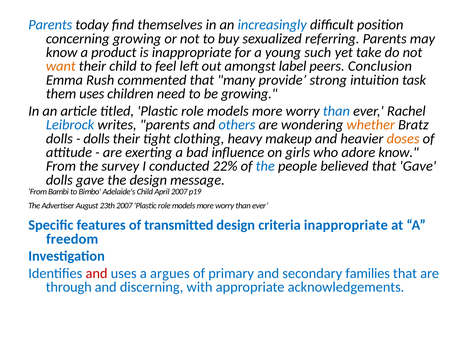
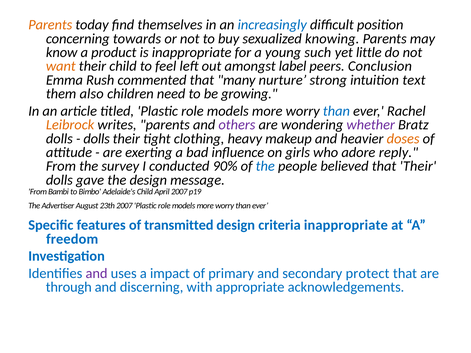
Parents colour: blue -> orange (50, 25)
concerning growing: growing -> towards (137, 39)
referring: referring -> knowing (332, 39)
take: take -> little (369, 52)
provide: provide -> nurture (282, 80)
task: task -> text (414, 80)
them uses: uses -> also (92, 94)
Leibrock colour: blue -> orange (70, 125)
others colour: blue -> purple (237, 125)
whether colour: orange -> purple (371, 125)
adore know: know -> reply (398, 153)
22%: 22% -> 90% (225, 166)
that Gave: Gave -> Their (418, 166)
and colour: red -> purple (97, 274)
argues: argues -> impact (170, 274)
families: families -> protect (368, 274)
